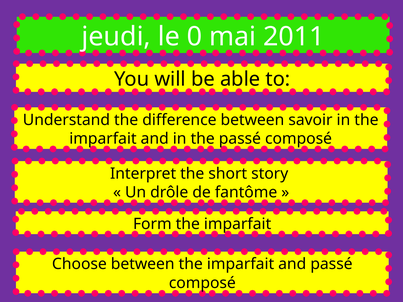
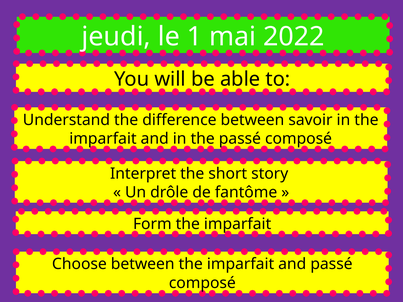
0: 0 -> 1 (194, 37)
2011: 2011 -> 2022 (294, 37)
